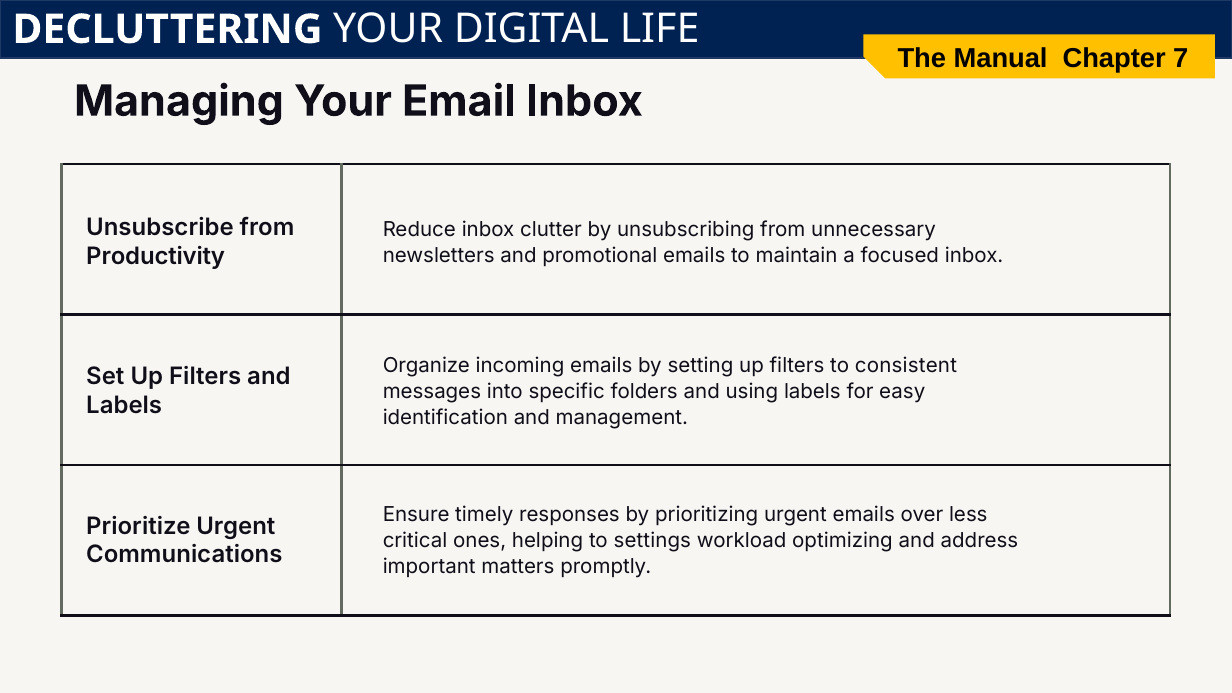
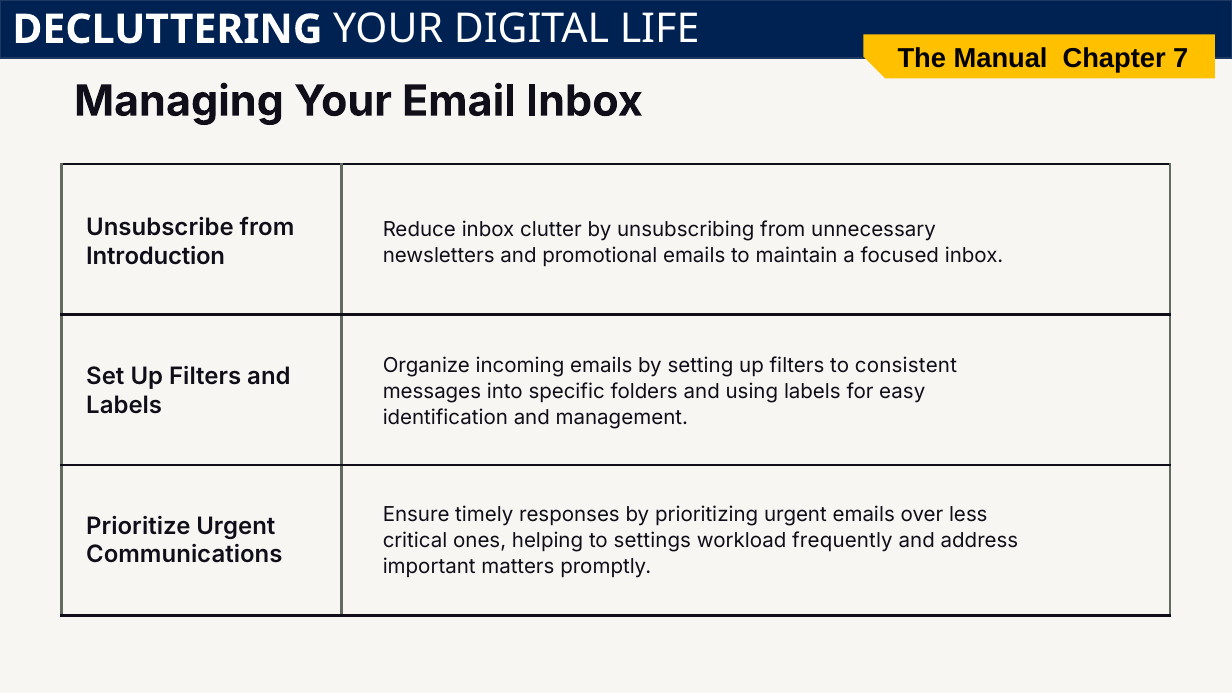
Productivity: Productivity -> Introduction (156, 257)
optimizing: optimizing -> frequently (842, 541)
